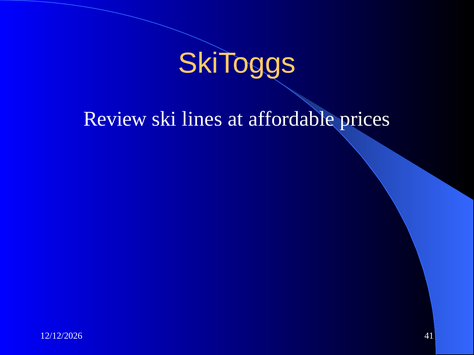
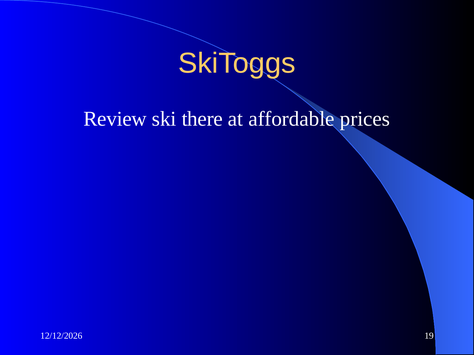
lines: lines -> there (202, 119)
41: 41 -> 19 (429, 336)
